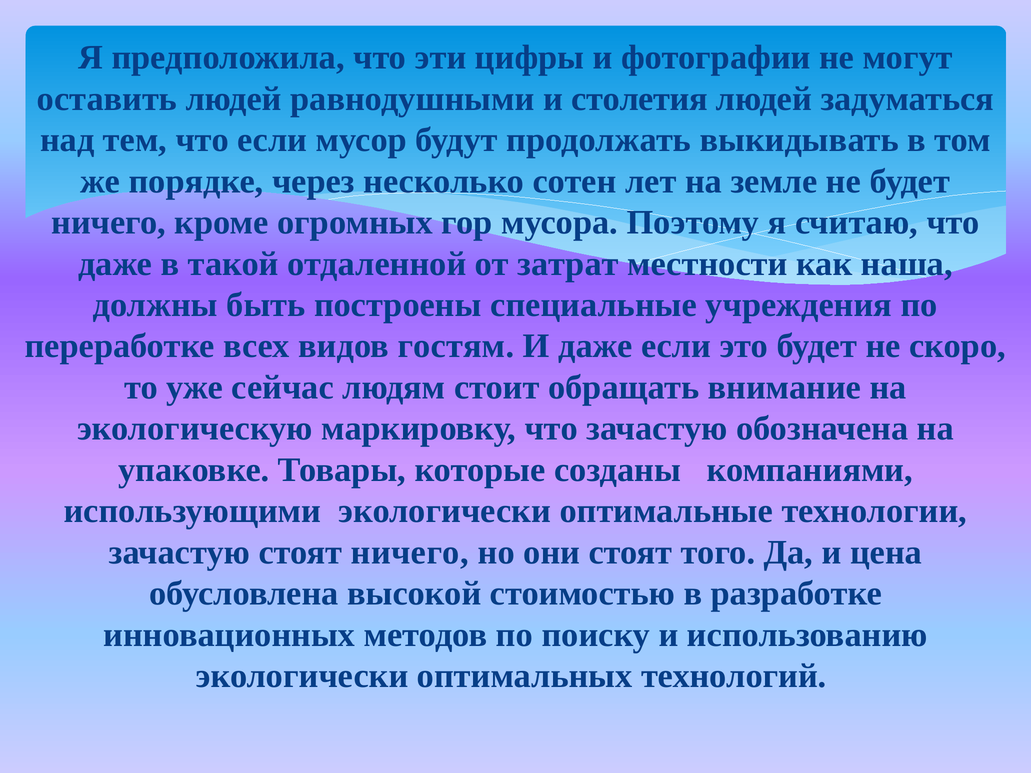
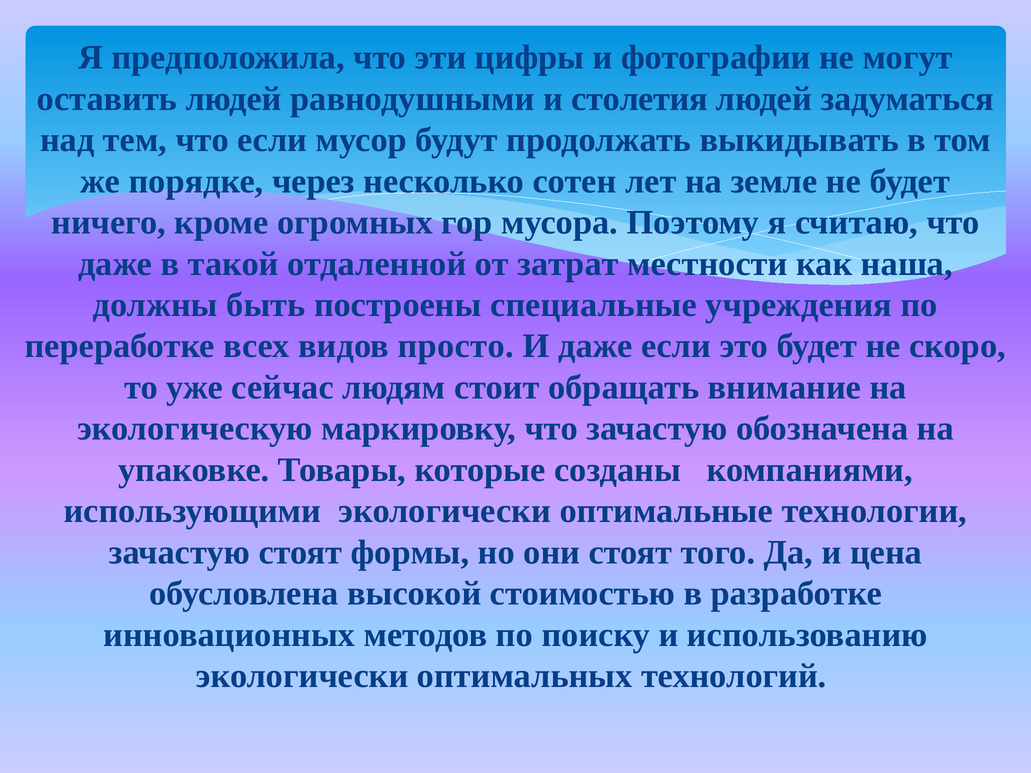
гостям: гостям -> просто (456, 346)
стоят ничего: ничего -> формы (410, 552)
